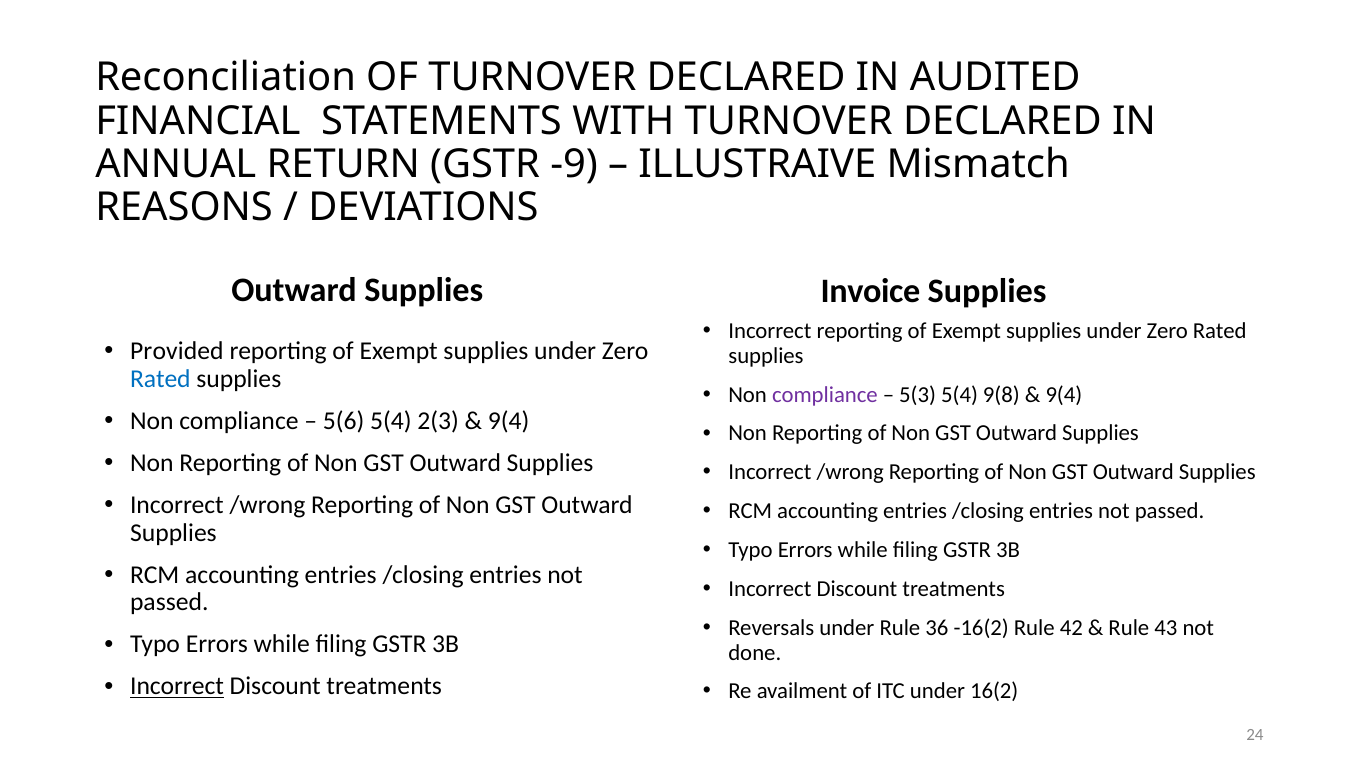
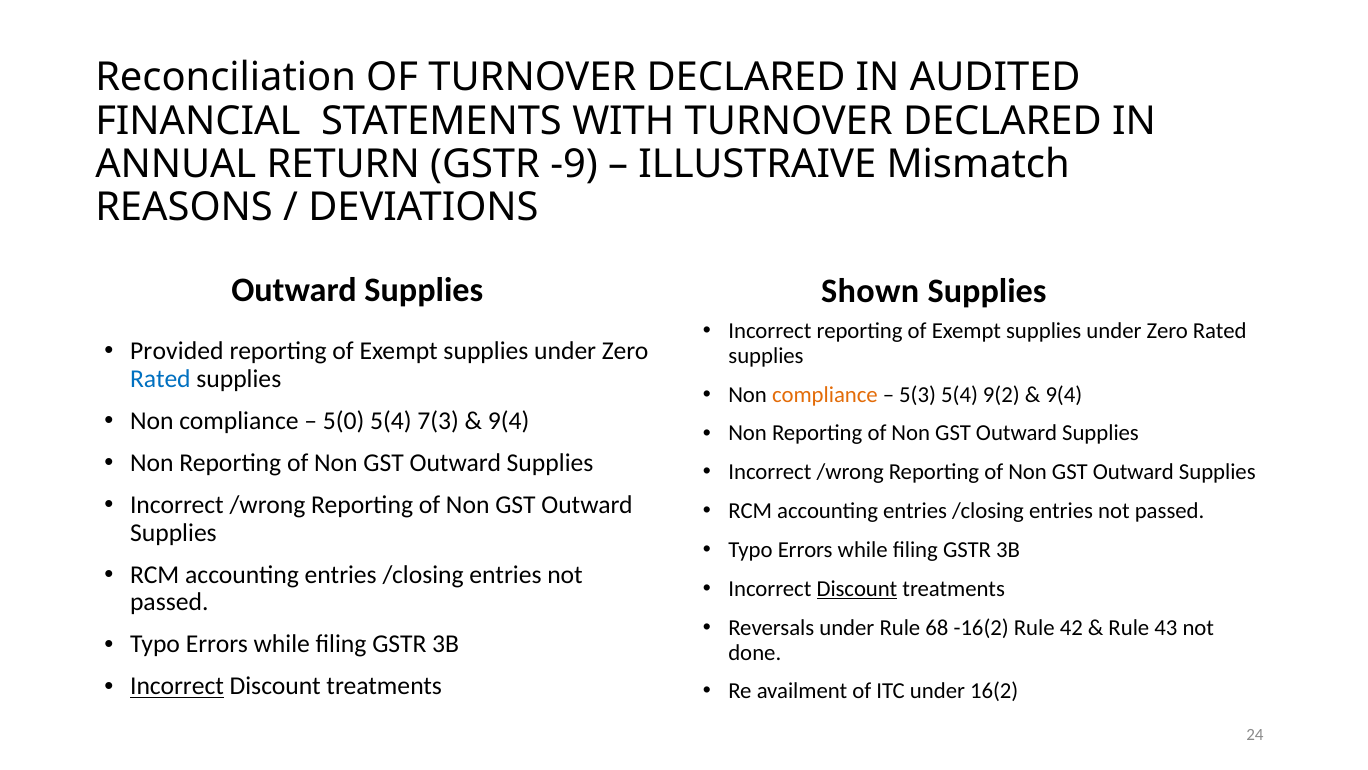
Invoice: Invoice -> Shown (870, 291)
compliance colour: purple -> orange (825, 394)
9(8: 9(8 -> 9(2 (1001, 394)
5(6: 5(6 -> 5(0 (344, 421)
2(3: 2(3 -> 7(3 (438, 421)
Discount underline: none -> present (857, 589)
36: 36 -> 68 (937, 627)
